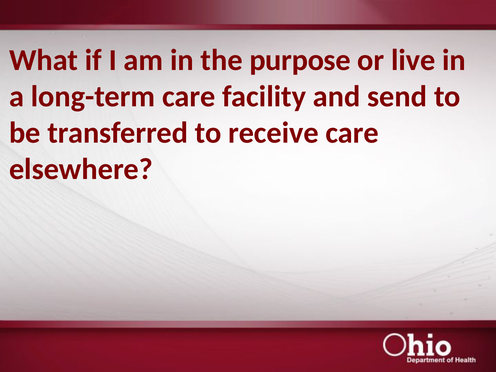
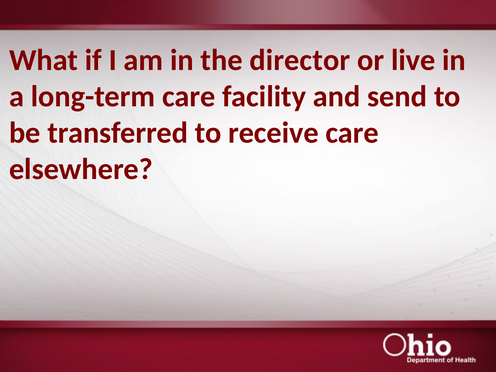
purpose: purpose -> director (300, 60)
